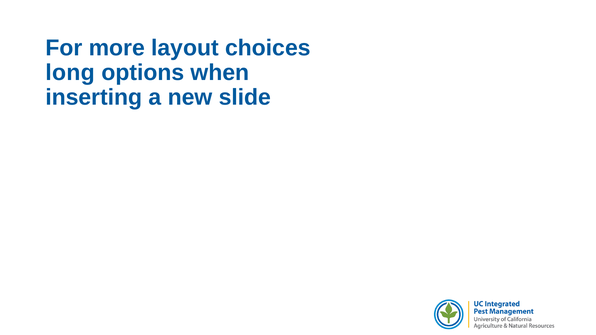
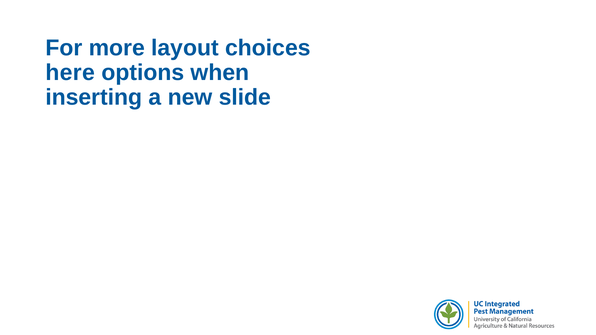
long: long -> here (70, 73)
